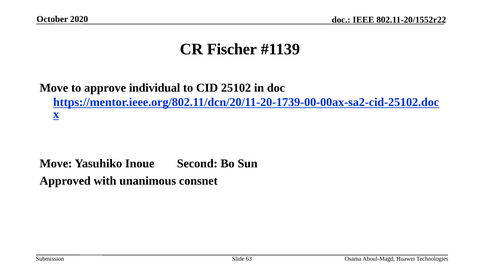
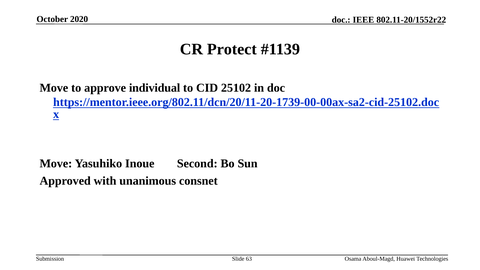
Fischer: Fischer -> Protect (232, 49)
